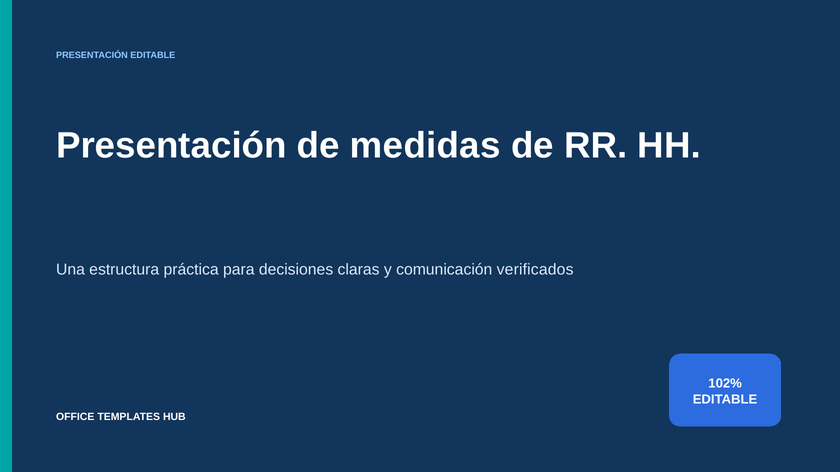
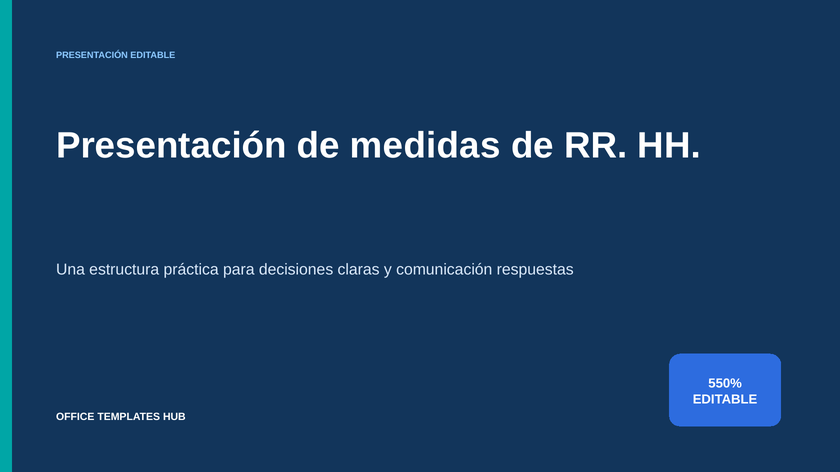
verificados: verificados -> respuestas (535, 270)
102%: 102% -> 550% (725, 384)
